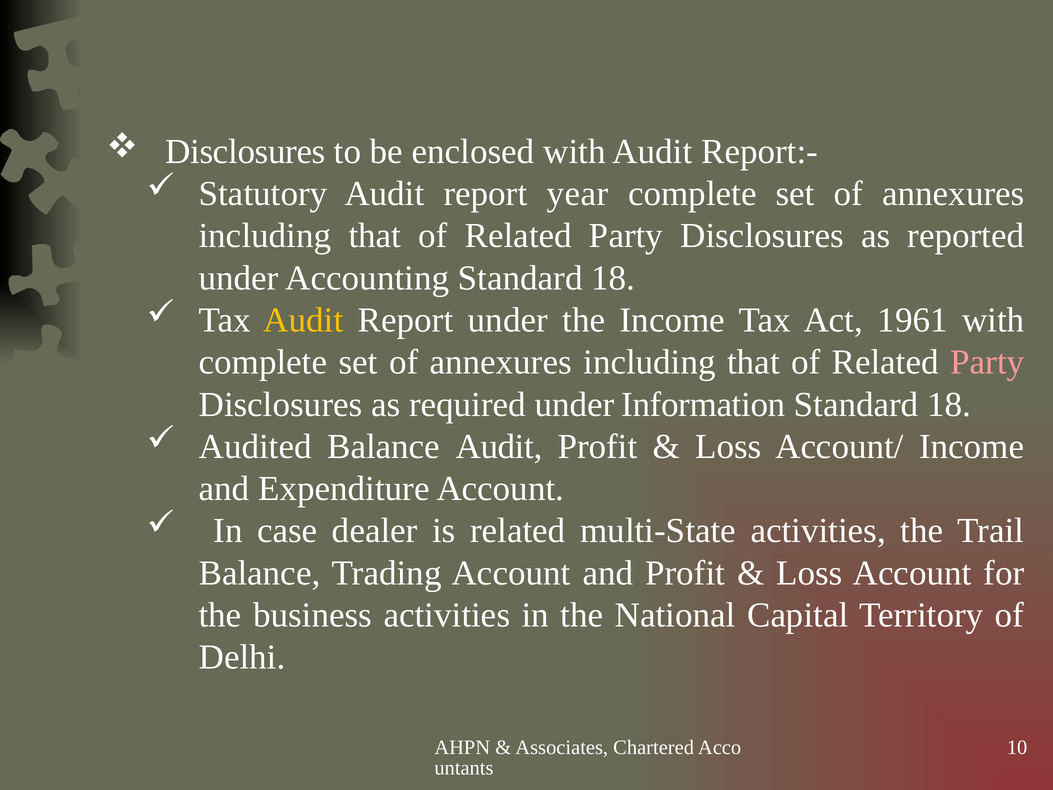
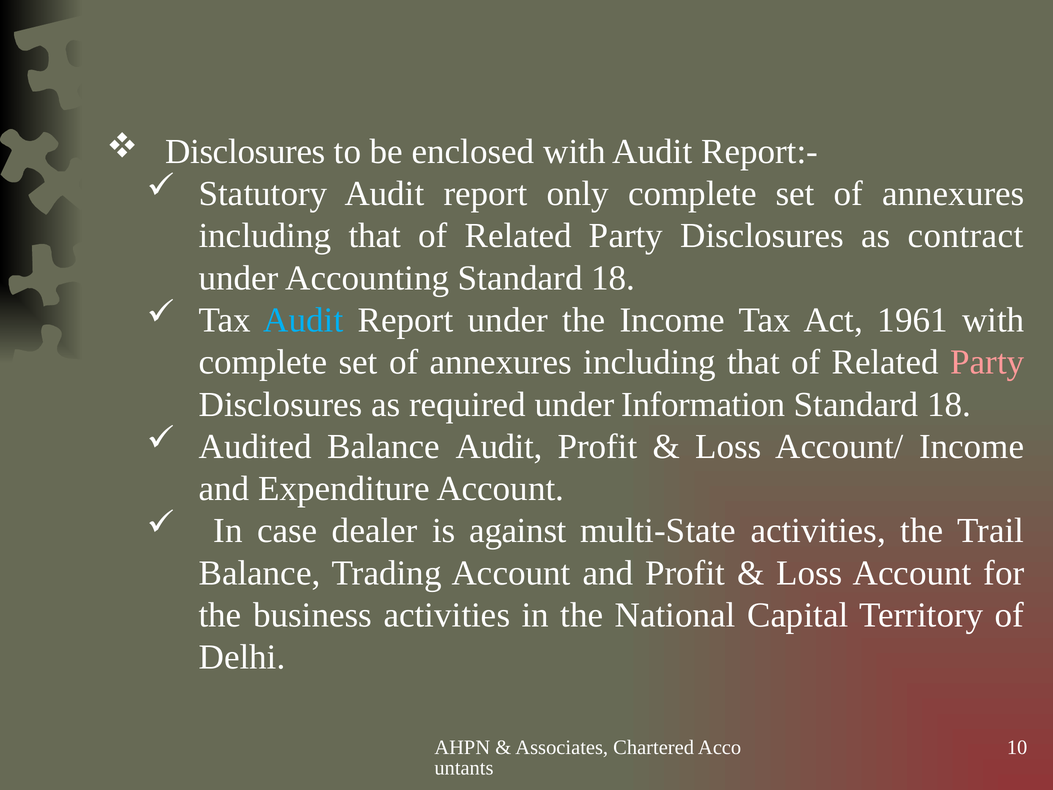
year: year -> only (578, 194)
reported: reported -> contract (966, 236)
Audit colour: yellow -> light blue (303, 320)
is related: related -> against (518, 531)
